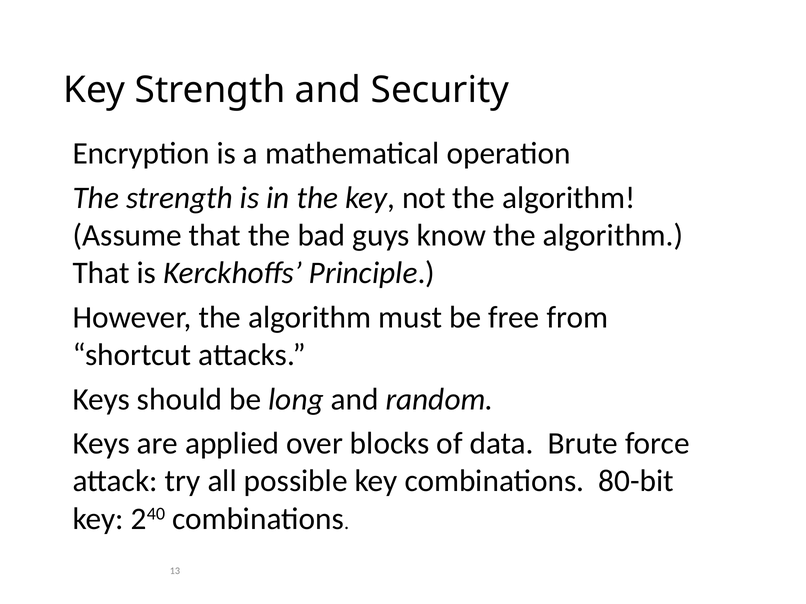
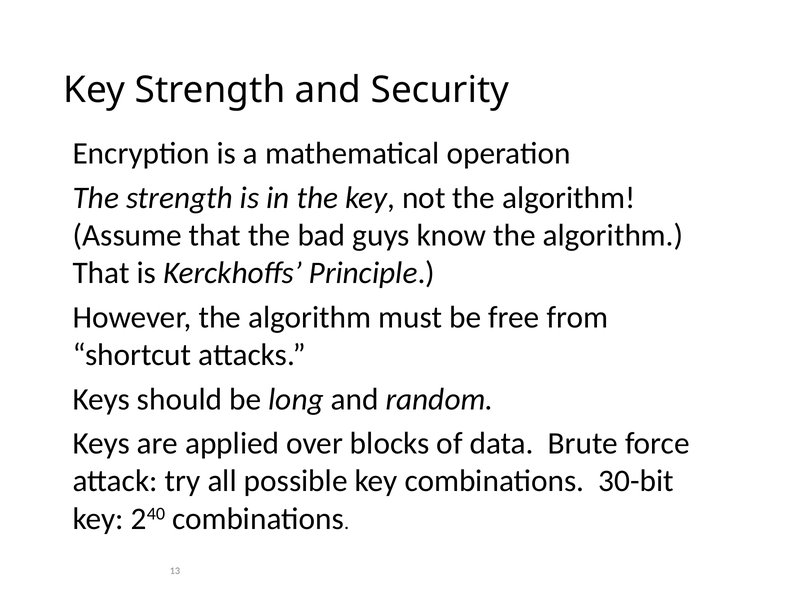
80-bit: 80-bit -> 30-bit (636, 482)
